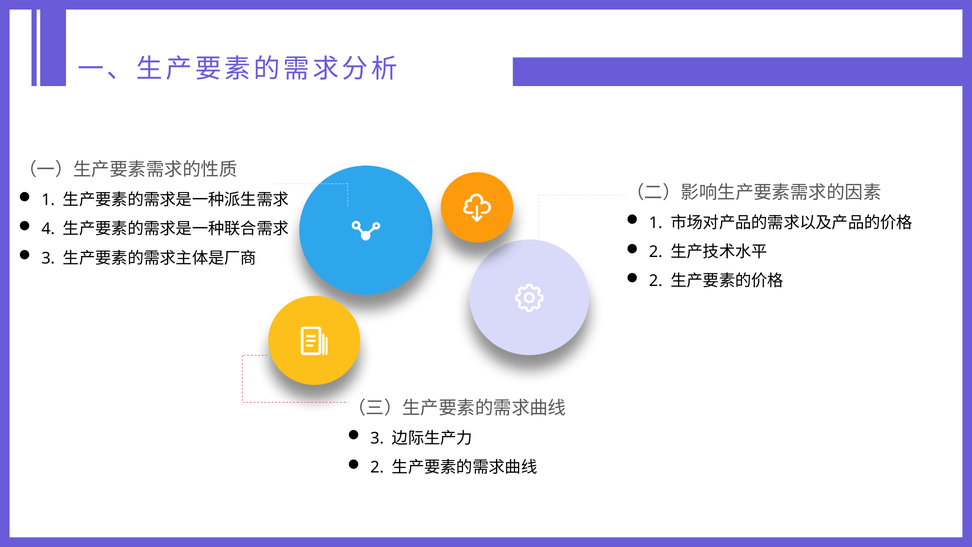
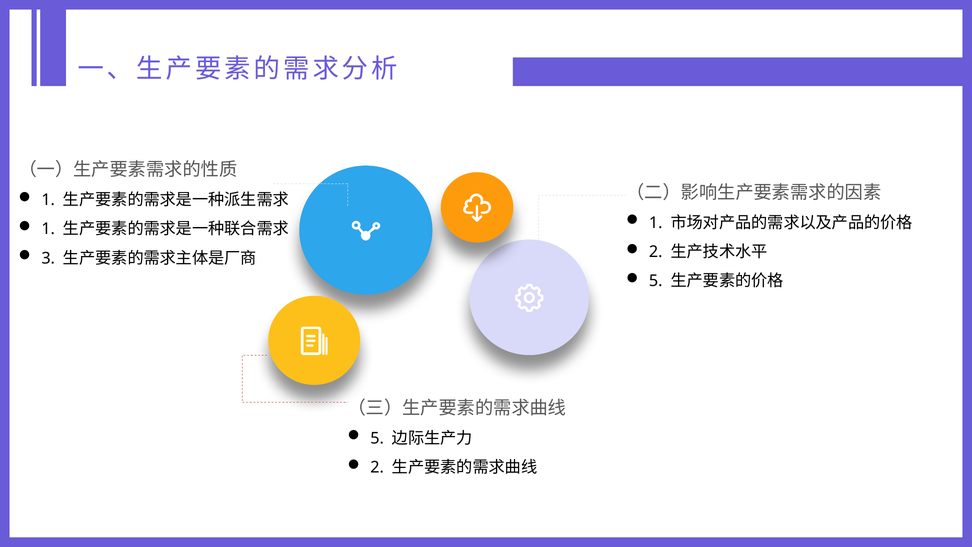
4: 4 -> 1 (48, 229)
2: 2 -> 5 (656, 281)
3: 3 -> 5 (377, 438)
